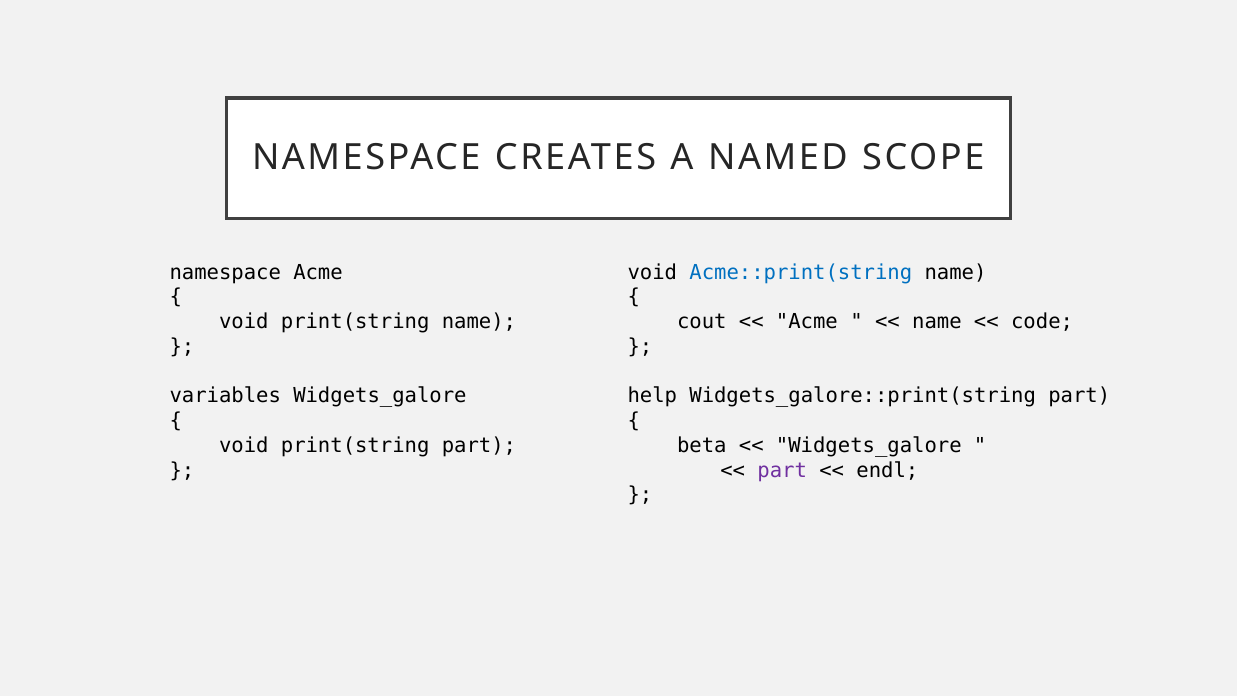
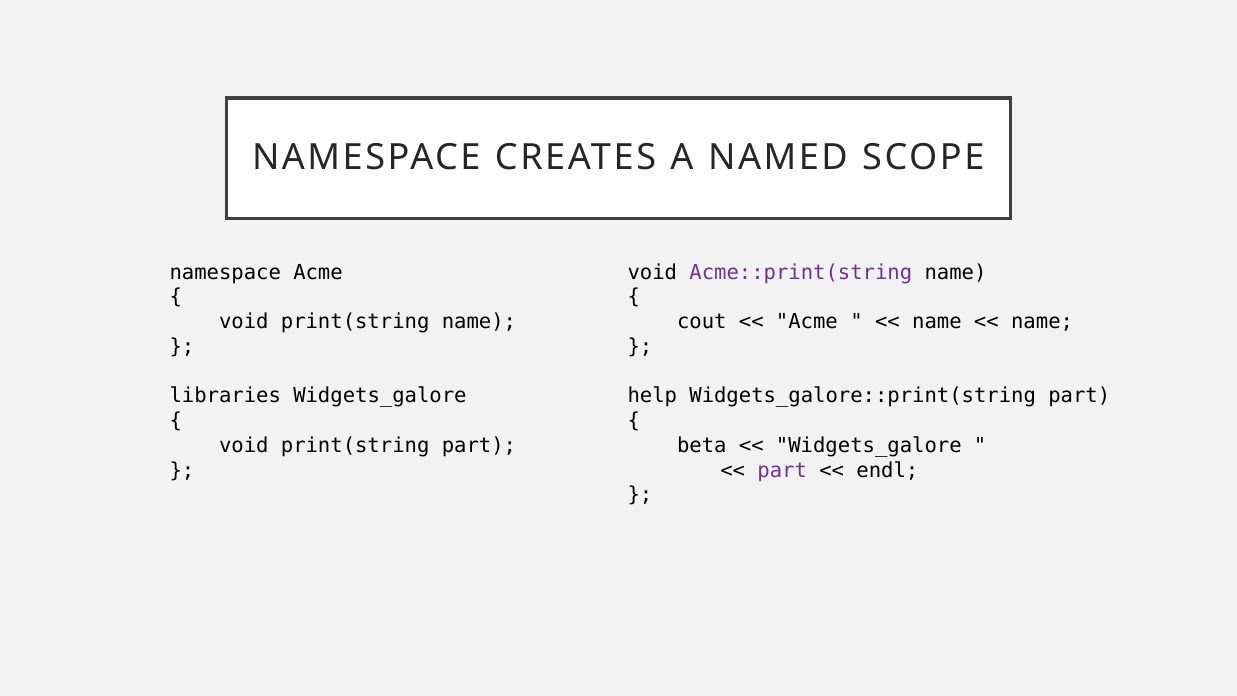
Acme::print(string colour: blue -> purple (801, 272)
code: code -> name (1042, 322)
variables: variables -> libraries (225, 396)
